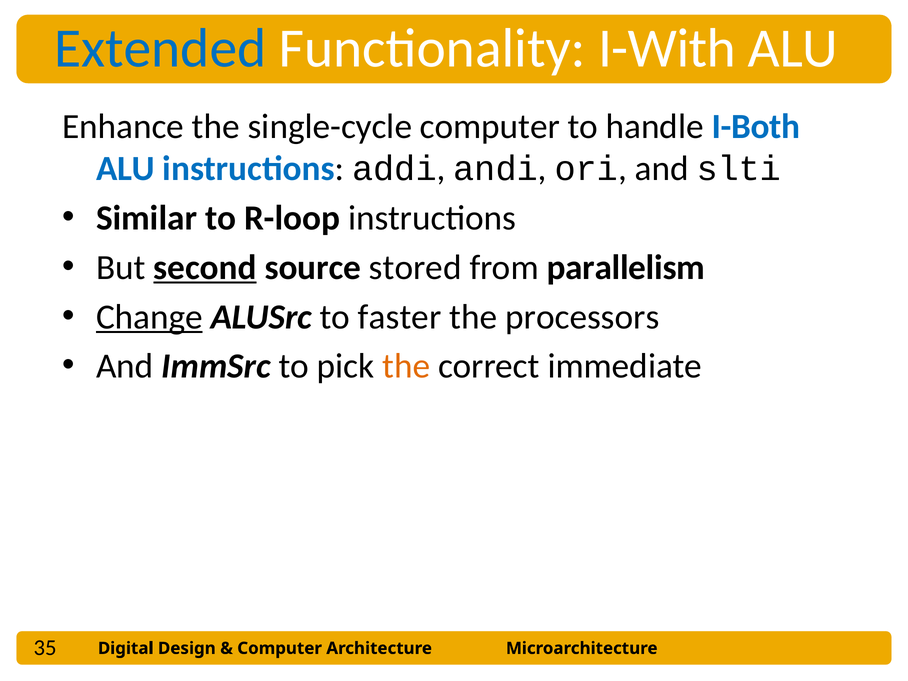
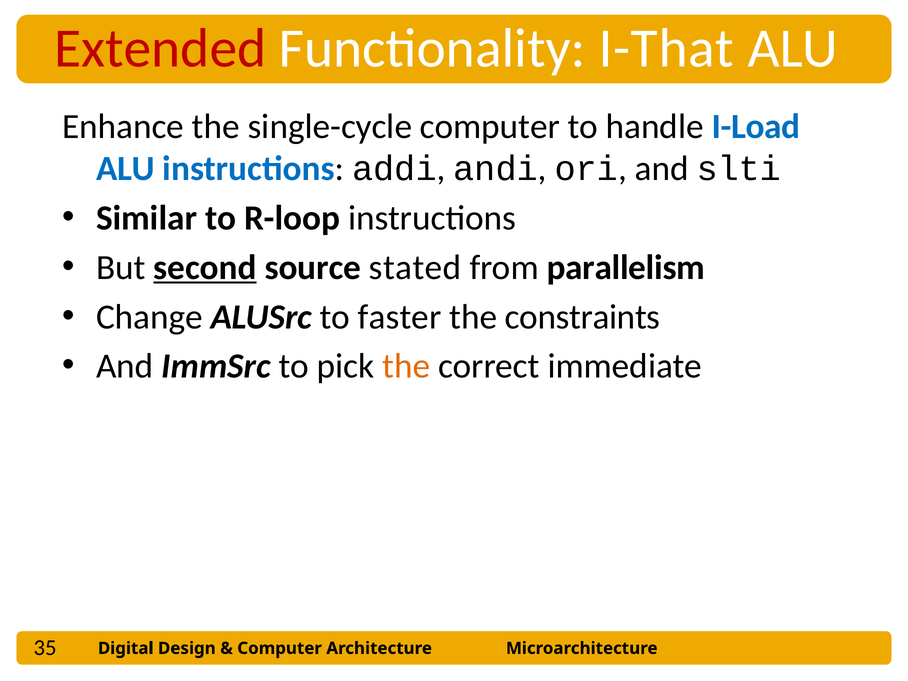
Extended colour: blue -> red (160, 48)
I-With: I-With -> I-That (666, 48)
I-Both: I-Both -> I-Load (756, 126)
stored: stored -> stated (415, 268)
Change underline: present -> none (149, 317)
processors: processors -> constraints (583, 317)
